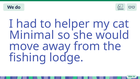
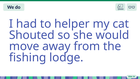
Minimal: Minimal -> Shouted (32, 35)
